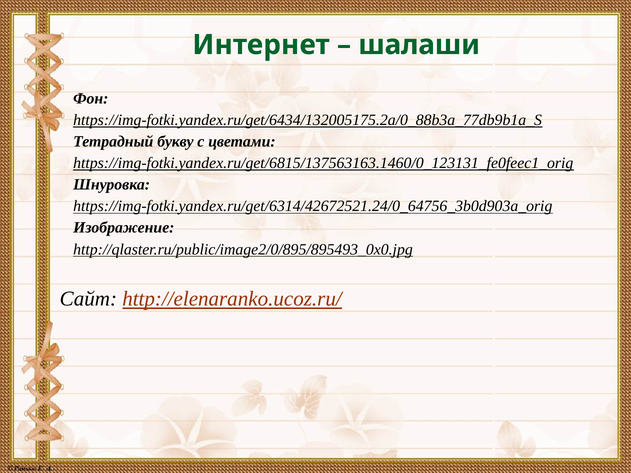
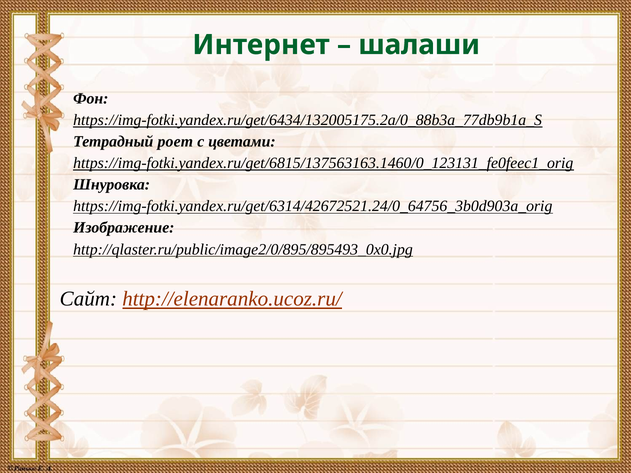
букву: букву -> роет (175, 142)
